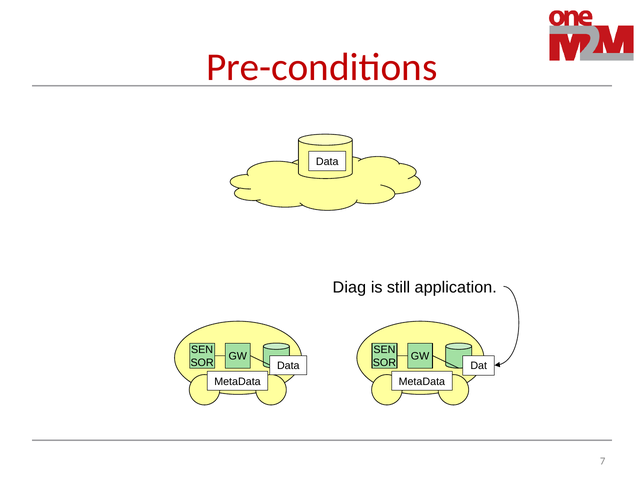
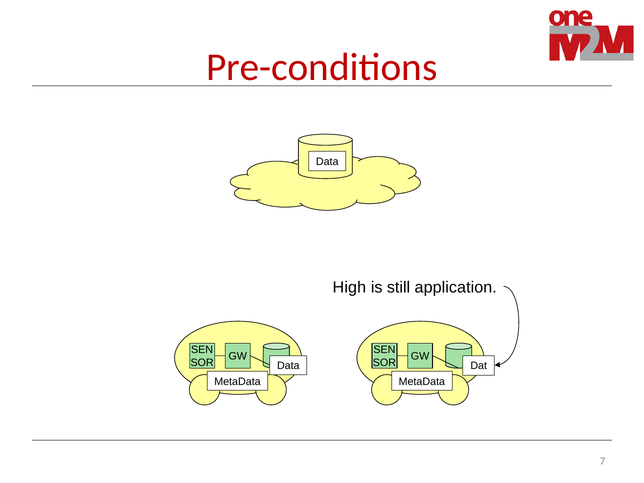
Diag: Diag -> High (349, 288)
